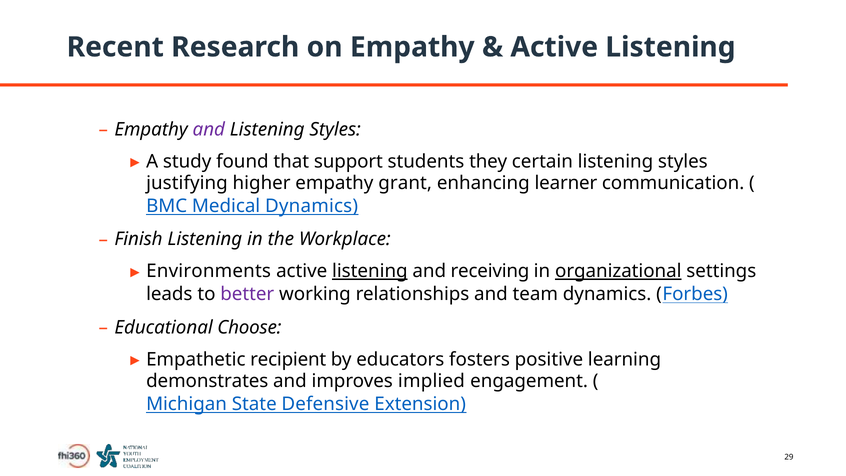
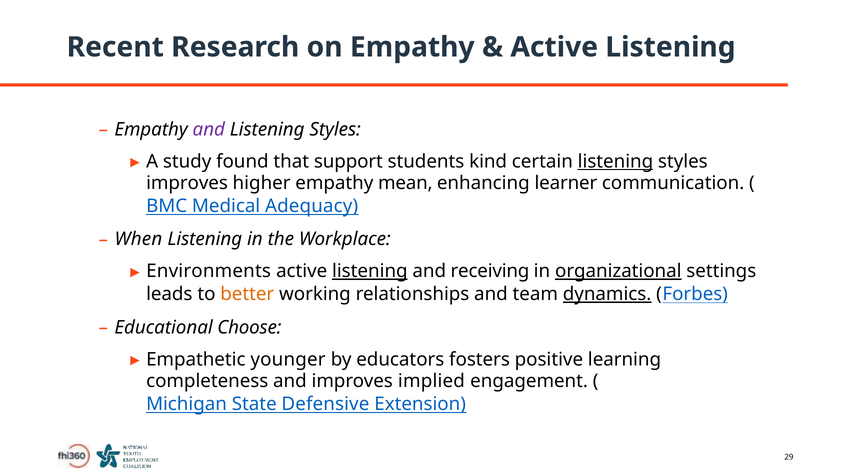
they: they -> kind (488, 161)
listening underline: none -> present (615, 161)
justifying: justifying -> improves (187, 183)
grant: grant -> mean (405, 183)
Medical Dynamics: Dynamics -> Adequacy (312, 206)
Finish: Finish -> When (138, 239)
better colour: purple -> orange (247, 294)
dynamics underline: none -> present (607, 294)
recipient: recipient -> younger (288, 359)
demonstrates: demonstrates -> completeness (207, 381)
